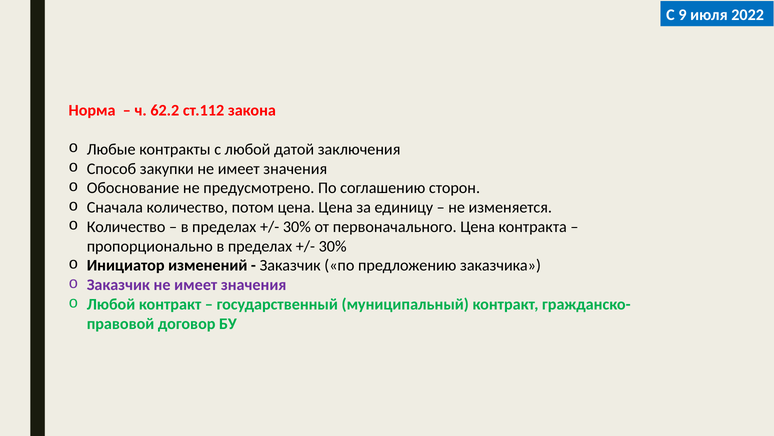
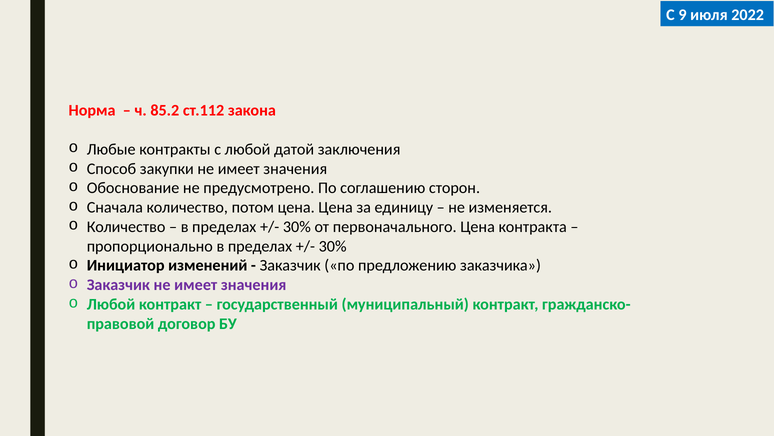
62.2: 62.2 -> 85.2 (165, 110)
